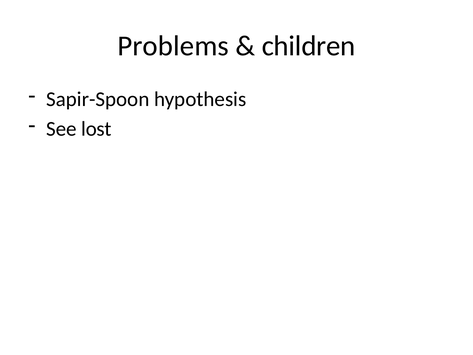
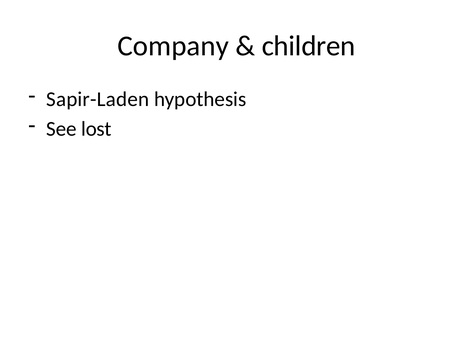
Problems: Problems -> Company (173, 46)
Sapir-Spoon: Sapir-Spoon -> Sapir-Laden (98, 99)
